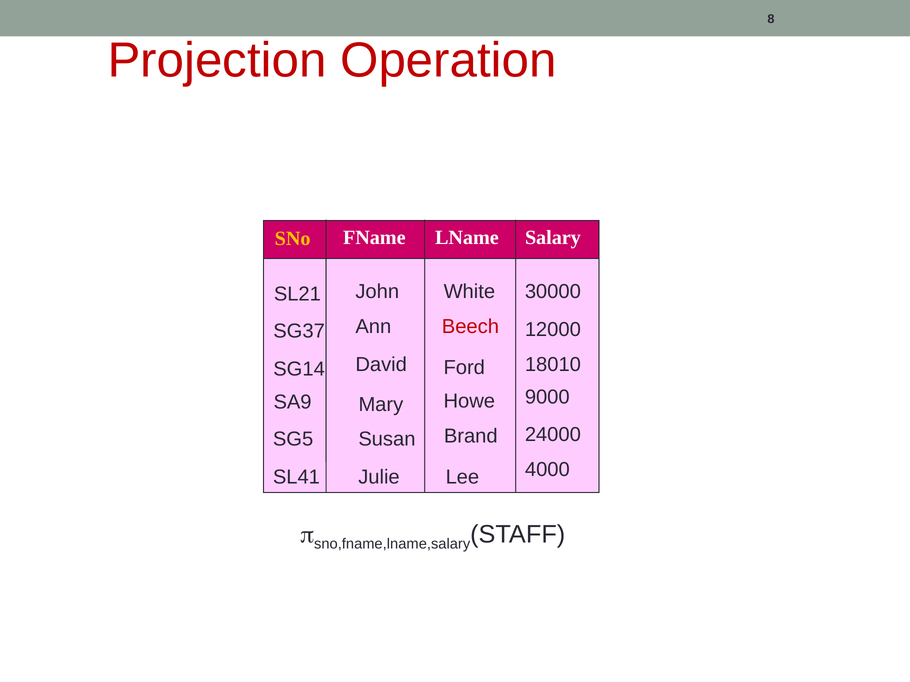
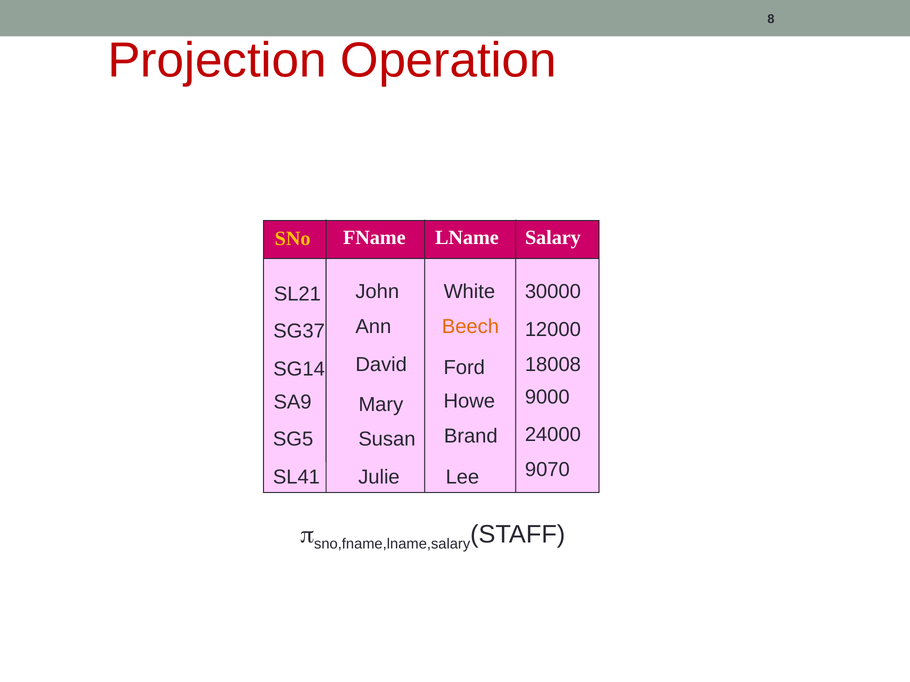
Beech colour: red -> orange (470, 327)
18010: 18010 -> 18008 (553, 365)
4000: 4000 -> 9070 (547, 470)
